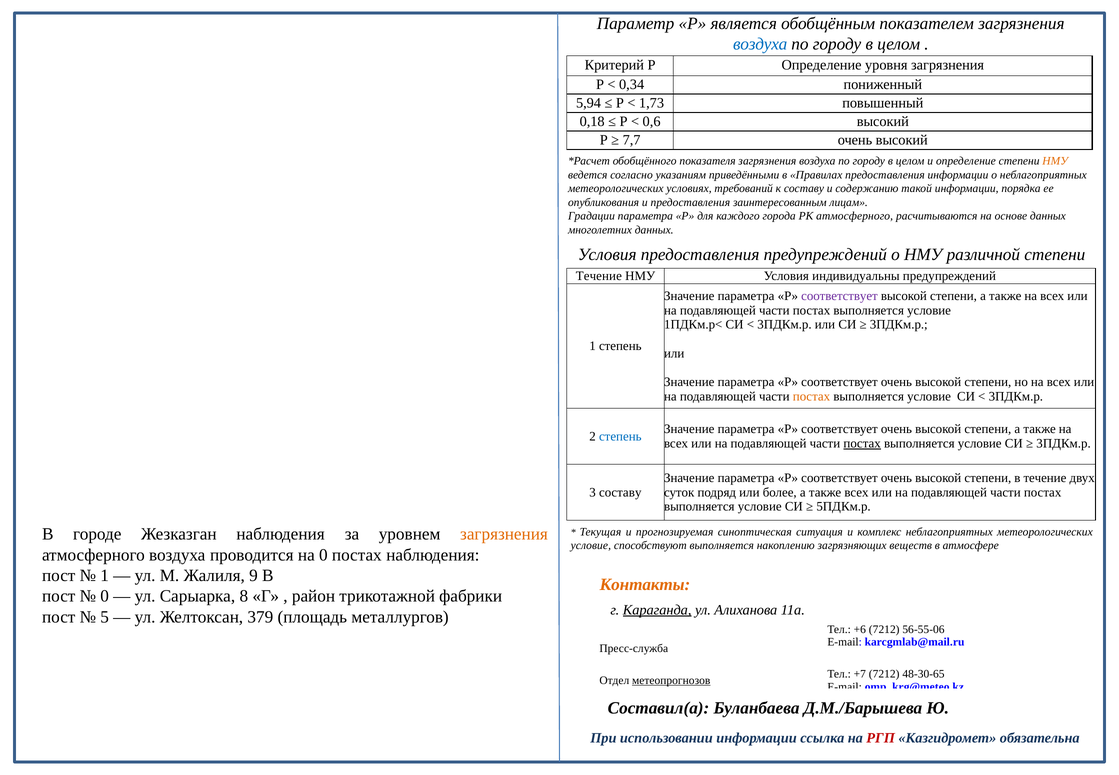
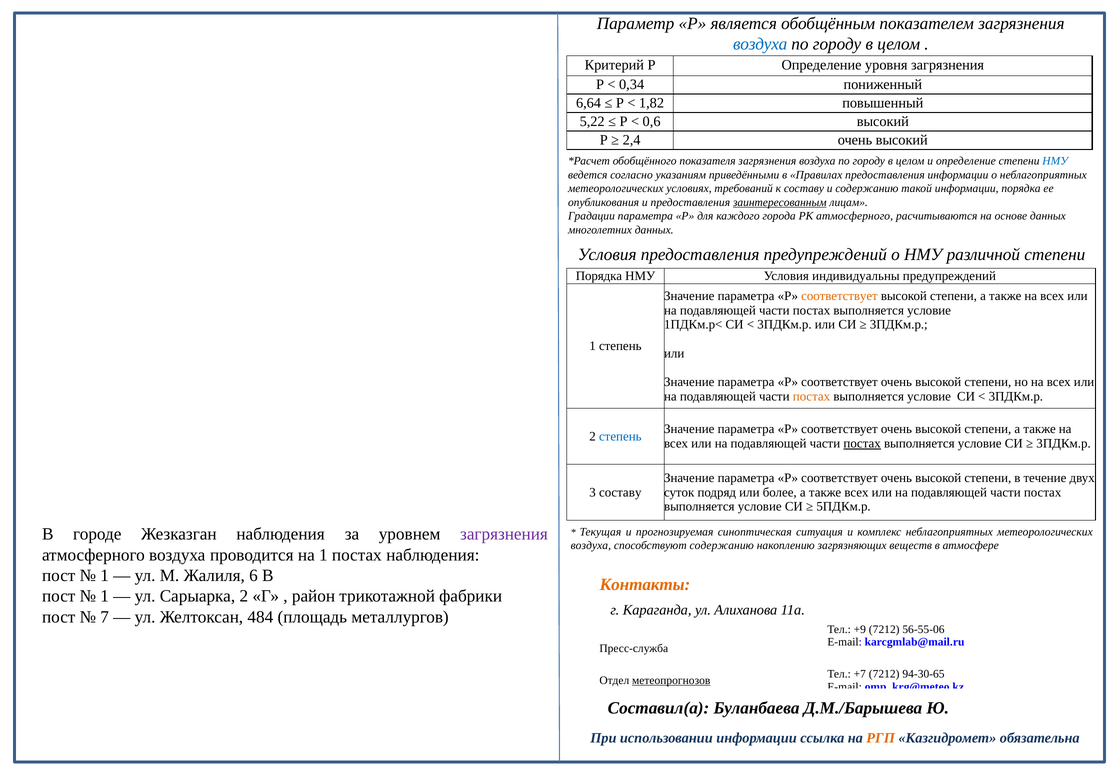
5,94: 5,94 -> 6,64 (589, 103)
1,73: 1,73 -> 1,82 (652, 103)
0,18: 0,18 -> 5,22 (592, 122)
7,7: 7,7 -> 2,4 (632, 140)
НМУ colour: orange -> blue (1055, 161)
заинтересованным underline: none -> present (780, 202)
Течение: Течение -> Порядка (599, 276)
соответствует colour: purple -> orange (839, 296)
загрязнения colour: orange -> purple (504, 534)
условие: условие -> воздуха (591, 545)
способствуют выполняется: выполняется -> содержанию (722, 545)
на 0: 0 -> 1 (323, 555)
9: 9 -> 6 (253, 575)
0: 0 -> 1 (105, 596)
Сарыарка 8: 8 -> 2 (244, 596)
Караганда underline: present -> none (657, 610)
5: 5 -> 7 (105, 617)
379: 379 -> 484 (260, 617)
+6: +6 -> +9 (860, 629)
48-30-65: 48-30-65 -> 94-30-65 (924, 674)
РГП colour: red -> orange (881, 738)
